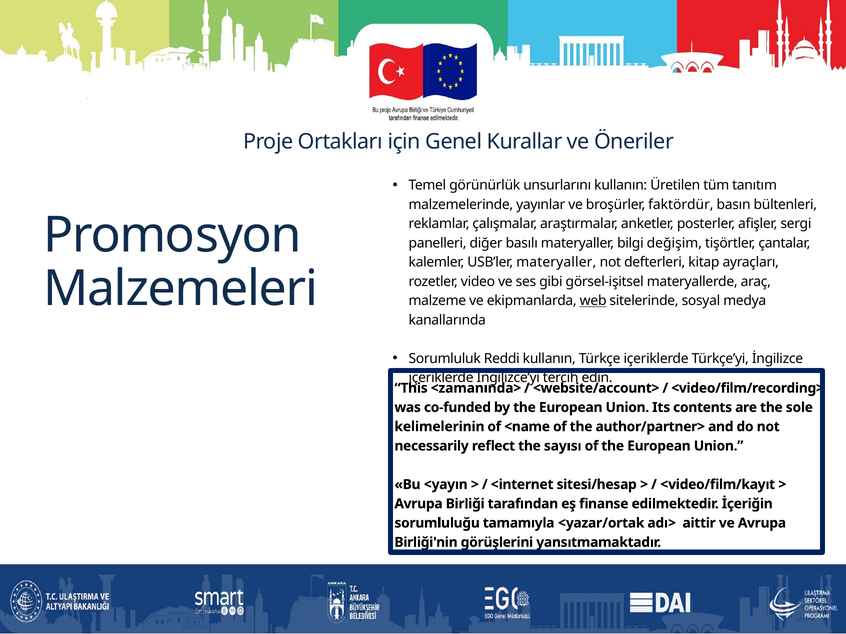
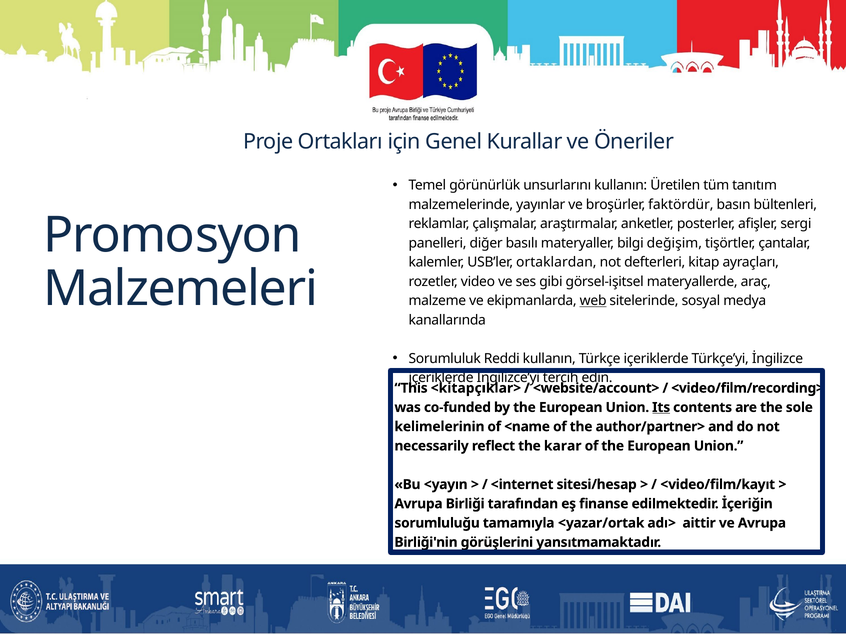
USB’ler materyaller: materyaller -> ortaklardan (556, 263)
<zamanında>: <zamanında> -> <kitapçıklar> (476, 388)
Its underline: none -> present (661, 408)
sayısı: sayısı -> karar (563, 446)
